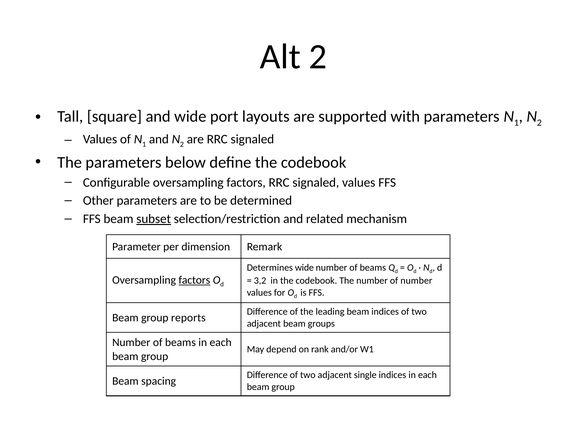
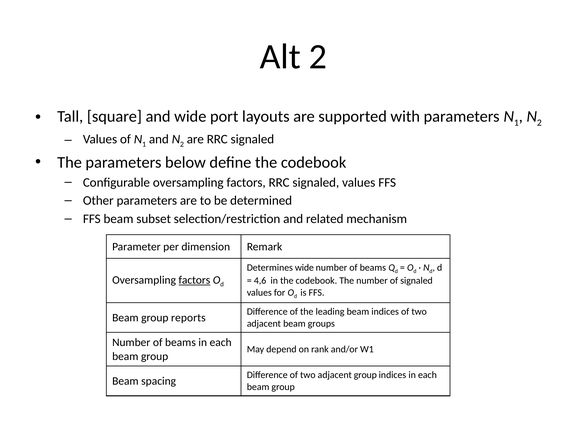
subset underline: present -> none (154, 219)
3,2: 3,2 -> 4,6 (260, 281)
of number: number -> signaled (416, 281)
adjacent single: single -> group (365, 375)
